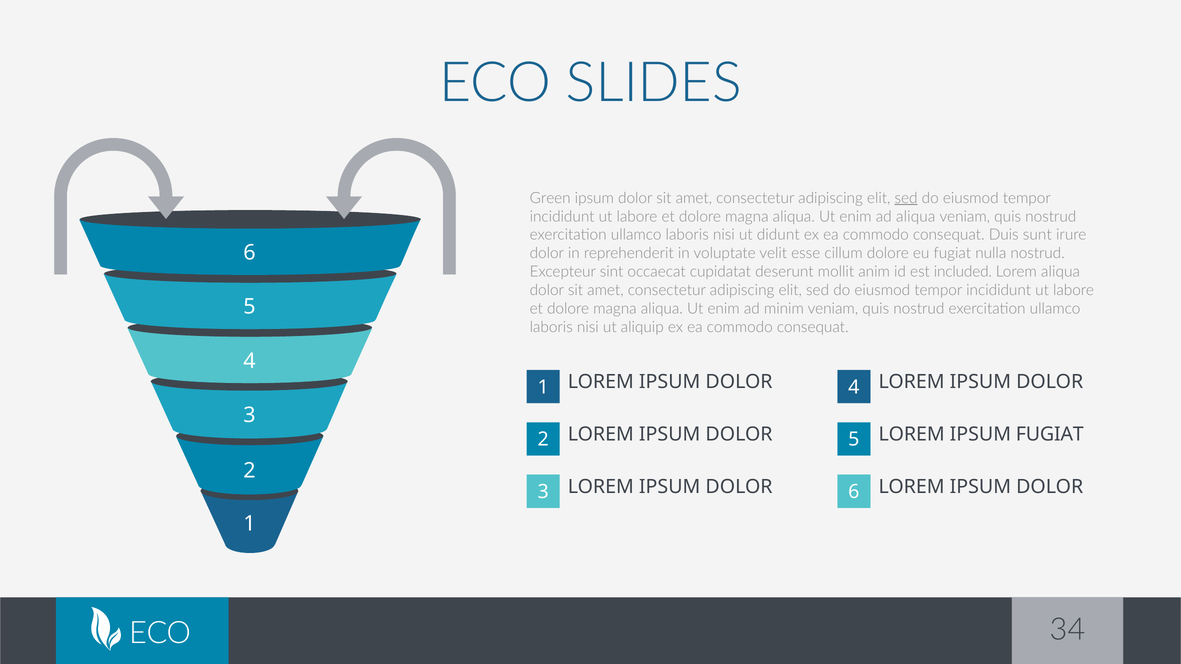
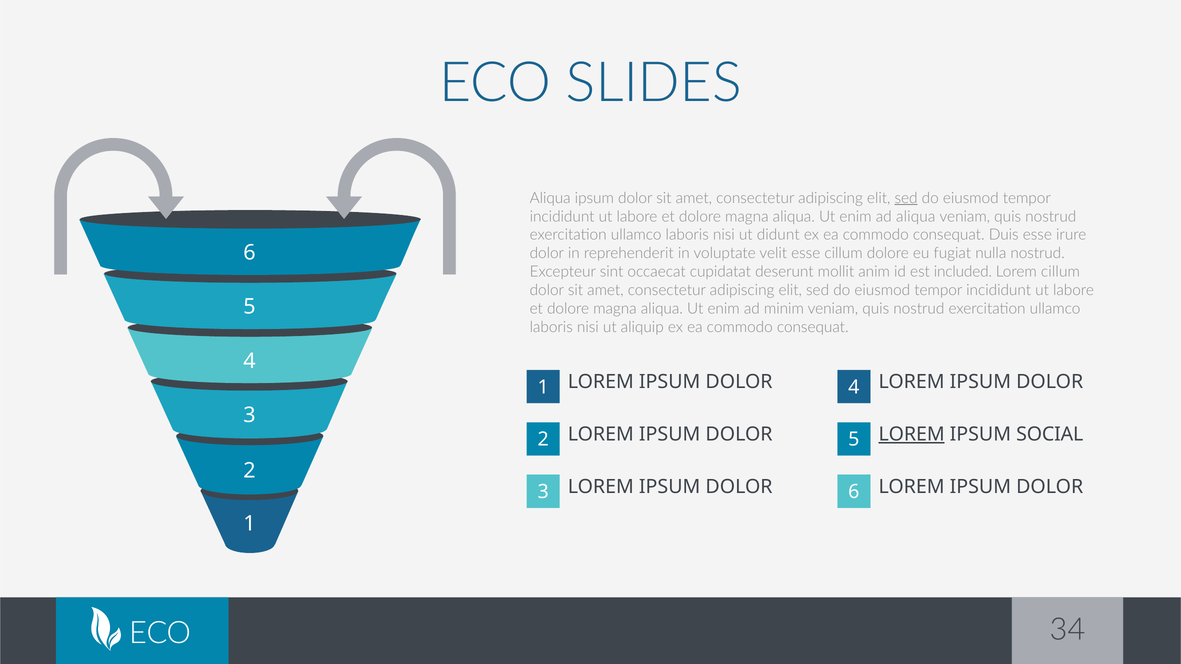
Green: Green -> Aliqua (550, 198)
Duis sunt: sunt -> esse (1037, 235)
Lorem aliqua: aliqua -> cillum (1060, 272)
LOREM underline: none -> present (912, 434)
IPSUM FUGIAT: FUGIAT -> SOCIAL (1050, 434)
